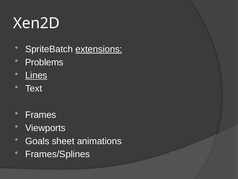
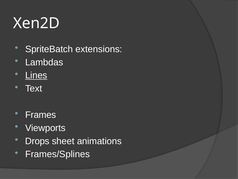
extensions underline: present -> none (99, 49)
Problems: Problems -> Lambdas (44, 62)
Goals: Goals -> Drops (37, 141)
